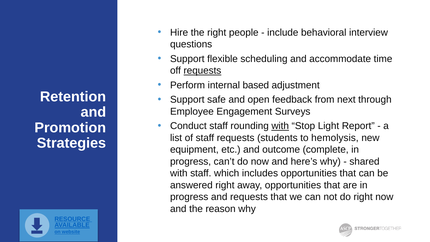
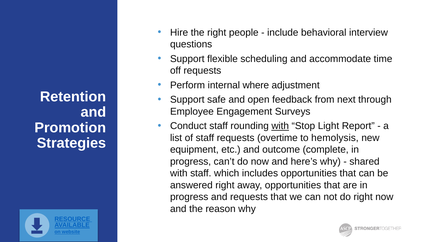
requests underline: present -> none (202, 71)
based: based -> where (256, 85)
students: students -> overtime (277, 138)
